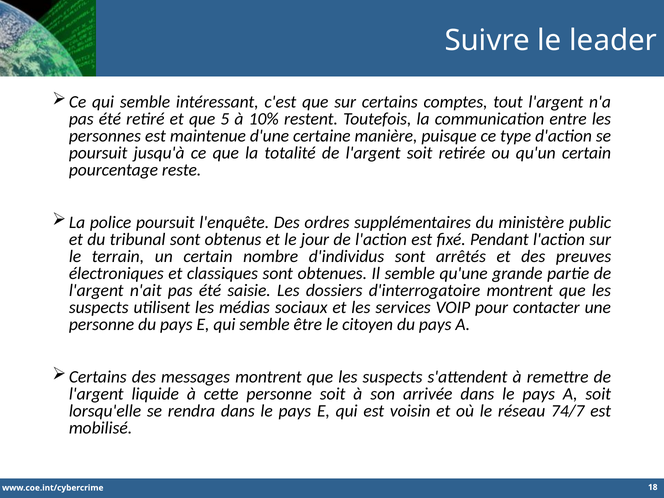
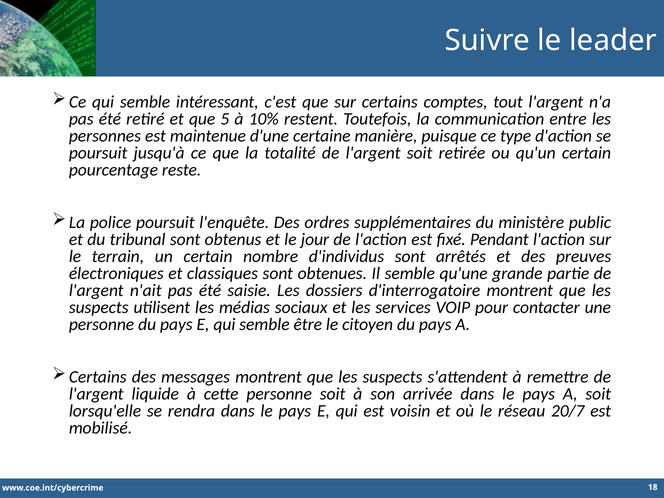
74/7: 74/7 -> 20/7 (568, 411)
